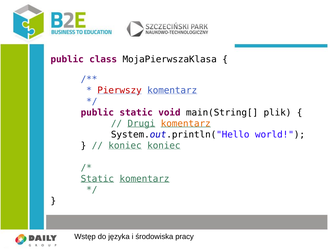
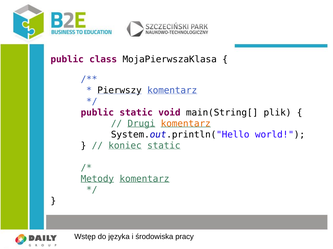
Pierwszy colour: red -> black (120, 91)
koniec koniec: koniec -> static (164, 146)
Static: Static -> Metody (97, 179)
